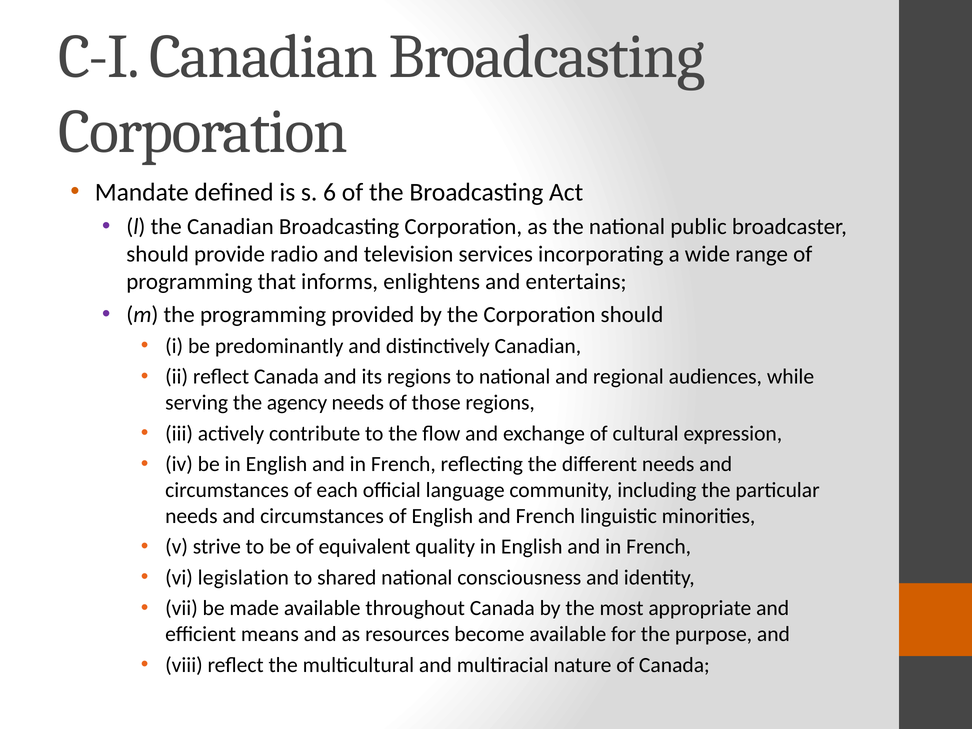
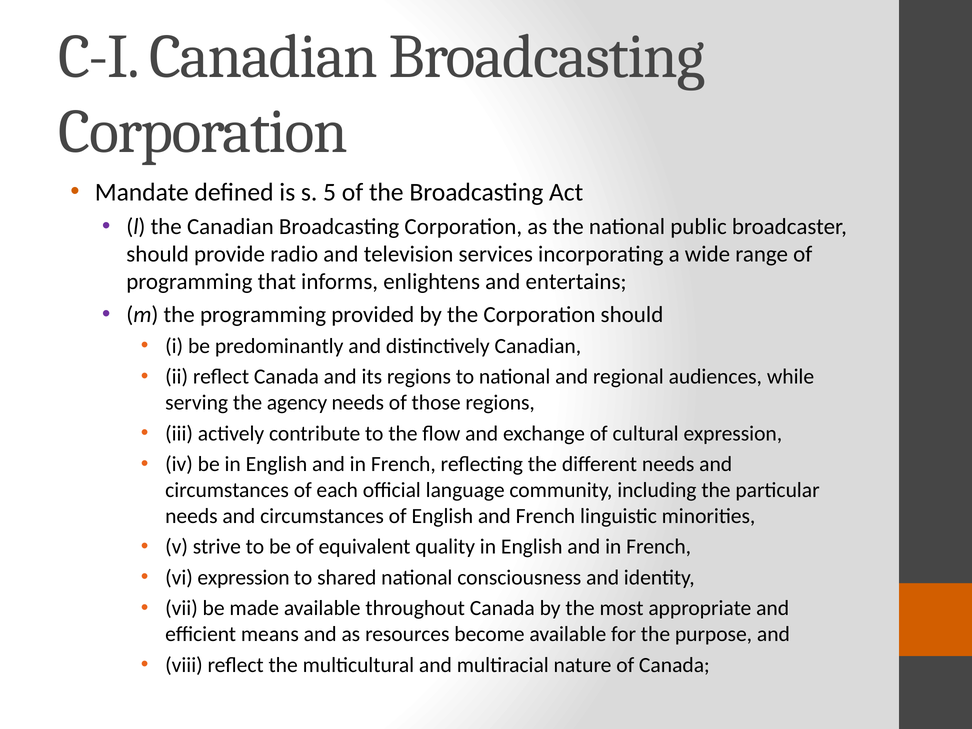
6: 6 -> 5 (330, 192)
vi legislation: legislation -> expression (243, 578)
